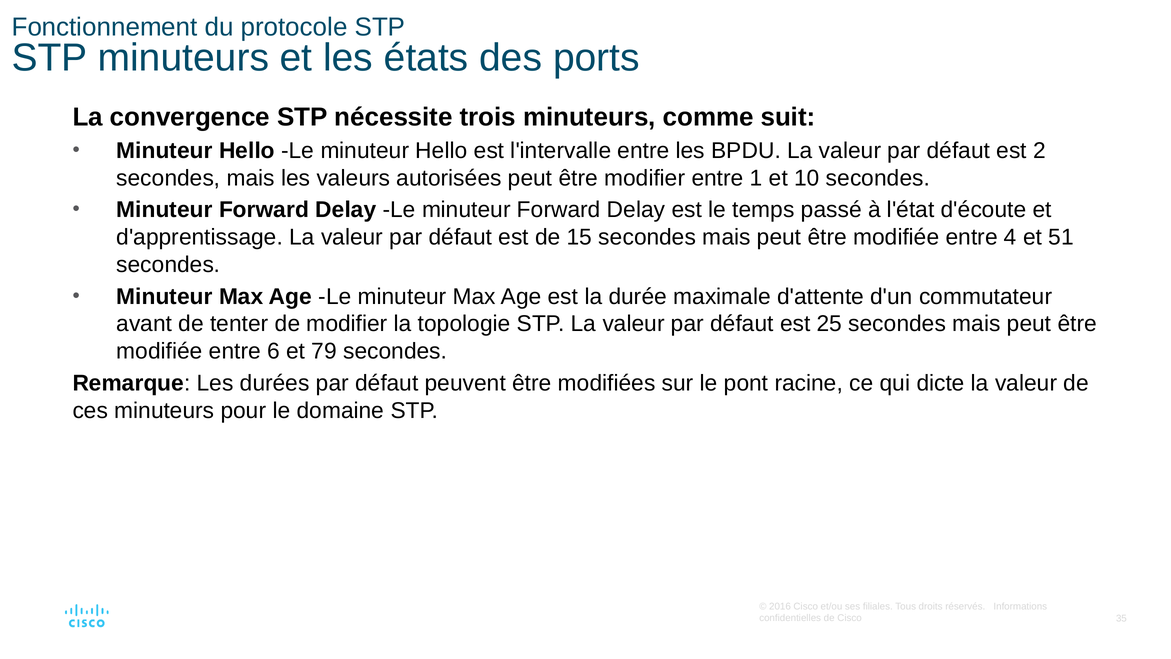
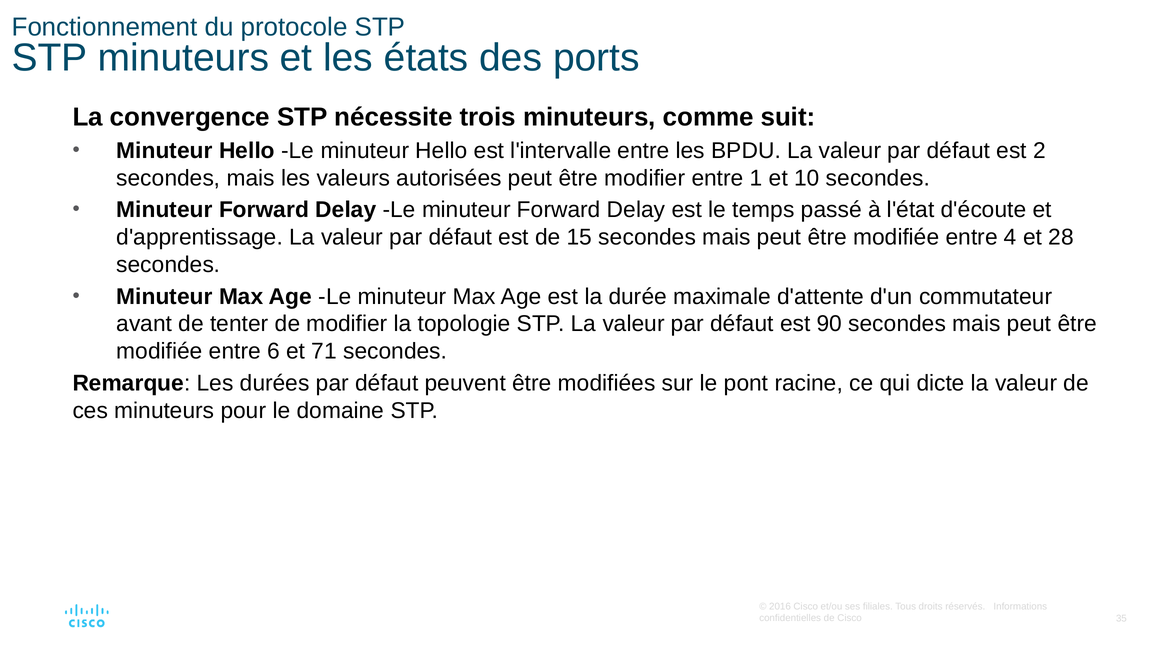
51: 51 -> 28 (1061, 237)
25: 25 -> 90 (829, 324)
79: 79 -> 71 (324, 351)
